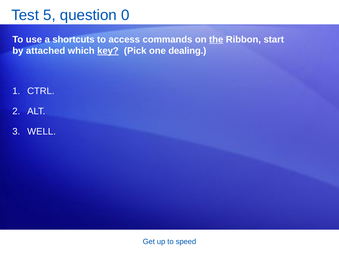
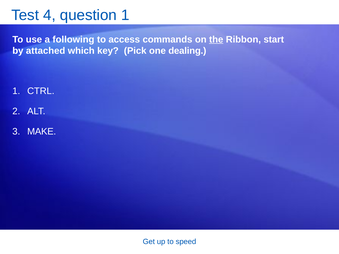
5: 5 -> 4 (49, 15)
question 0: 0 -> 1 (125, 15)
shortcuts: shortcuts -> following (73, 40)
key underline: present -> none (108, 51)
WELL: WELL -> MAKE (42, 132)
